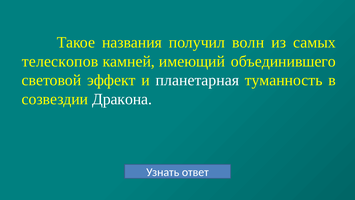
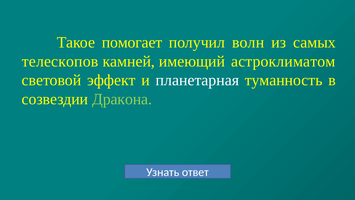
названия: названия -> помогает (132, 42)
объединившего: объединившего -> астроклиматом (283, 61)
Дракона colour: white -> light green (122, 99)
